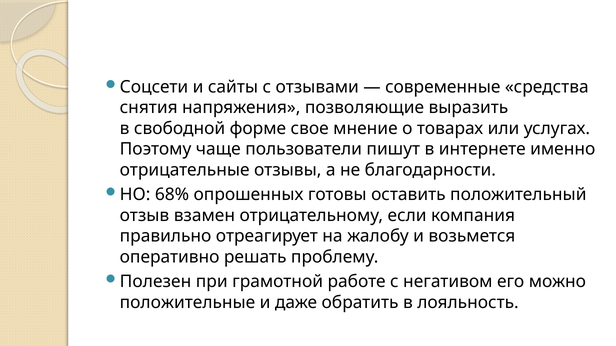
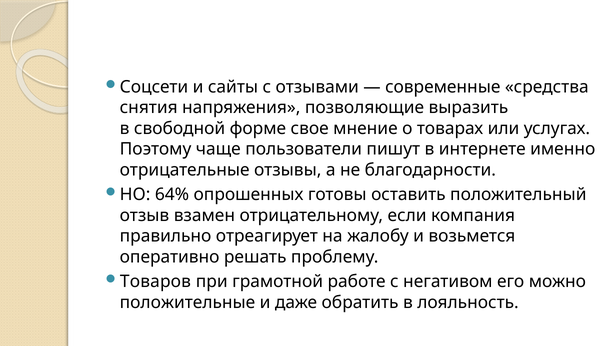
68%: 68% -> 64% (172, 195)
Полезен: Полезен -> Товаров (155, 282)
